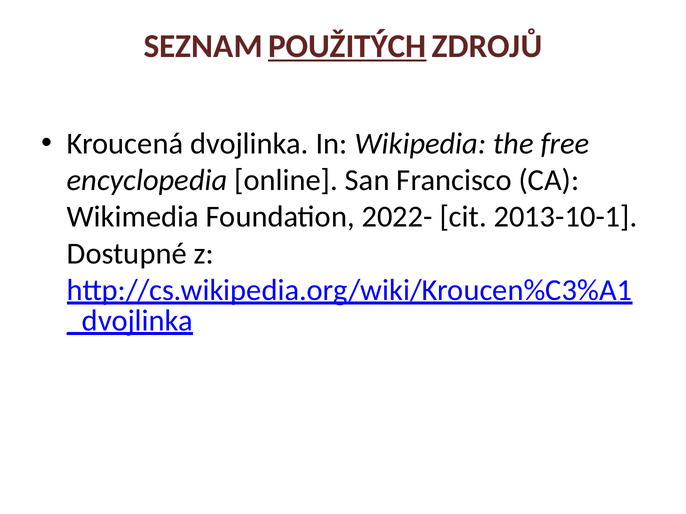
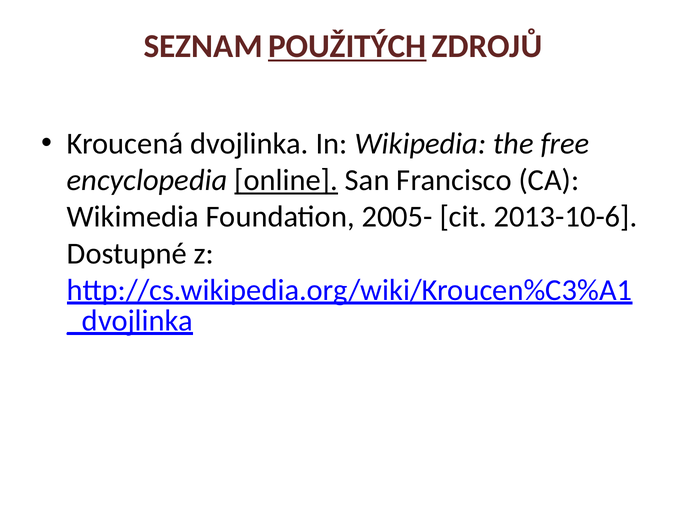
online underline: none -> present (286, 181)
2022-: 2022- -> 2005- (397, 217)
2013-10-1: 2013-10-1 -> 2013-10-6 (566, 217)
